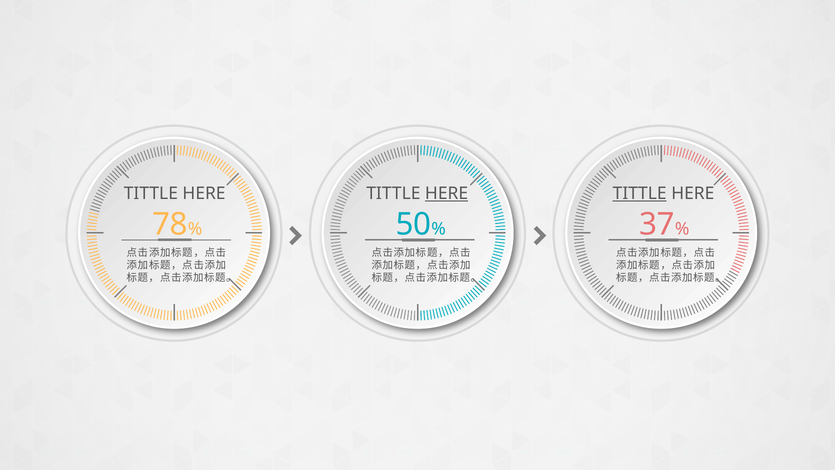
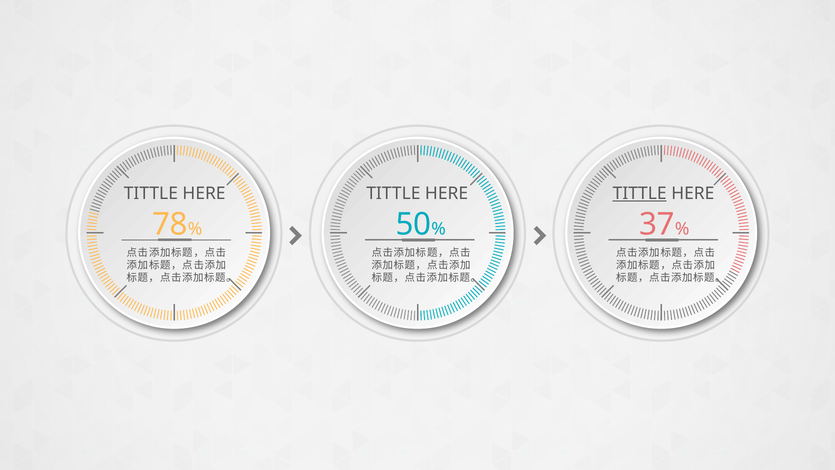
HERE underline: present -> none (447, 193)
